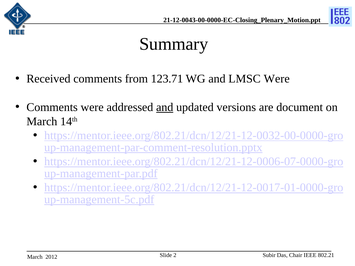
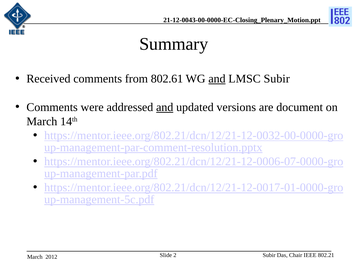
123.71: 123.71 -> 802.61 (167, 79)
and underline: none -> present (217, 79)
LMSC Were: Were -> Subir (277, 79)
